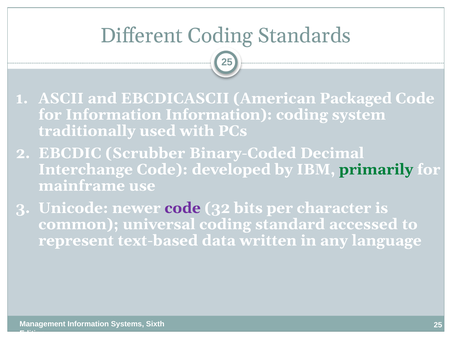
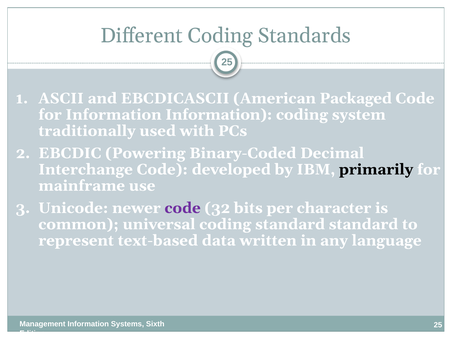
Scrubber: Scrubber -> Powering (145, 153)
primarily colour: green -> black (376, 169)
standard accessed: accessed -> standard (364, 224)
